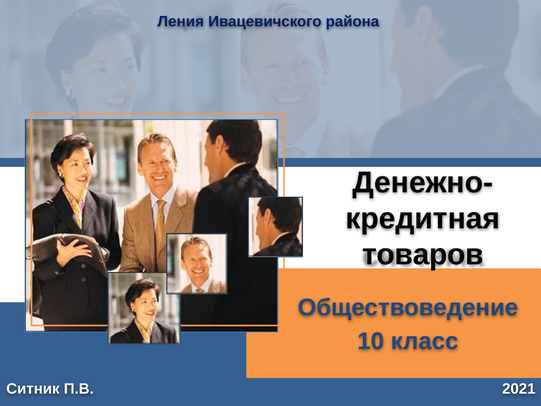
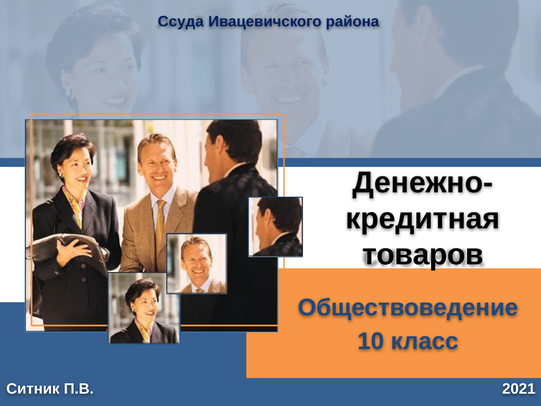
Ления: Ления -> Ссуда (181, 21)
